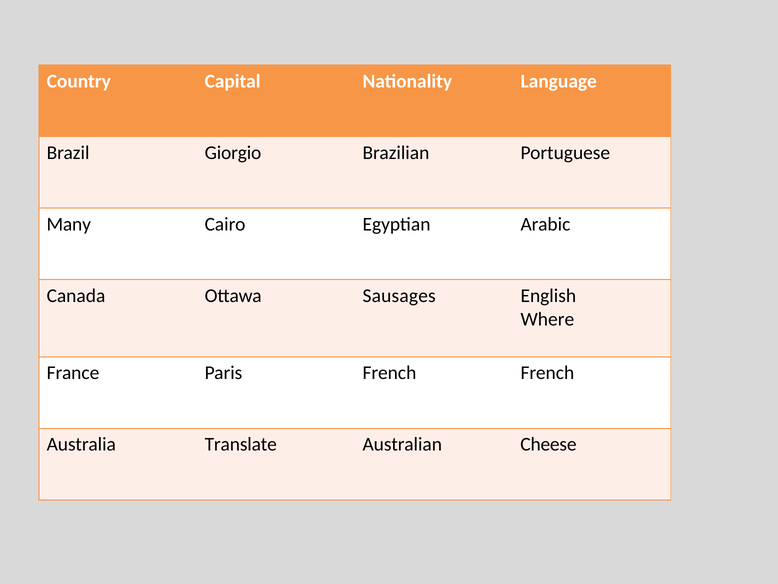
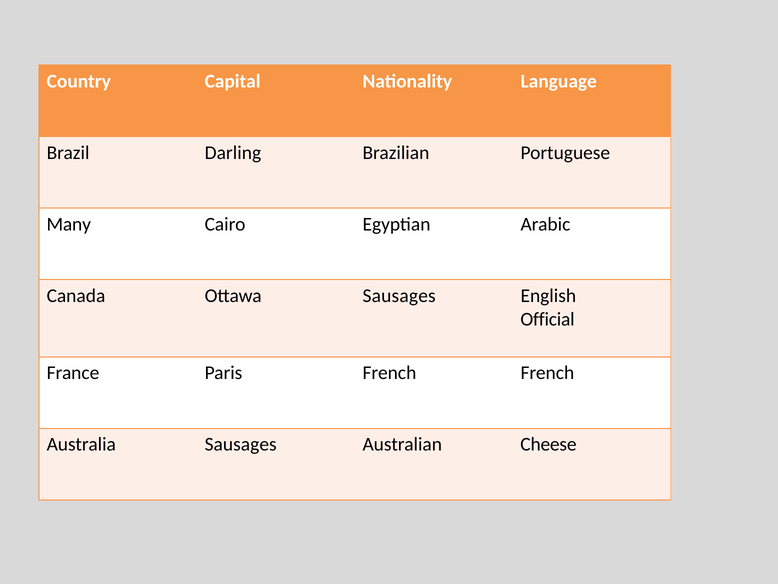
Giorgio: Giorgio -> Darling (233, 153)
Where: Where -> Official (548, 319)
Australia Translate: Translate -> Sausages (241, 444)
